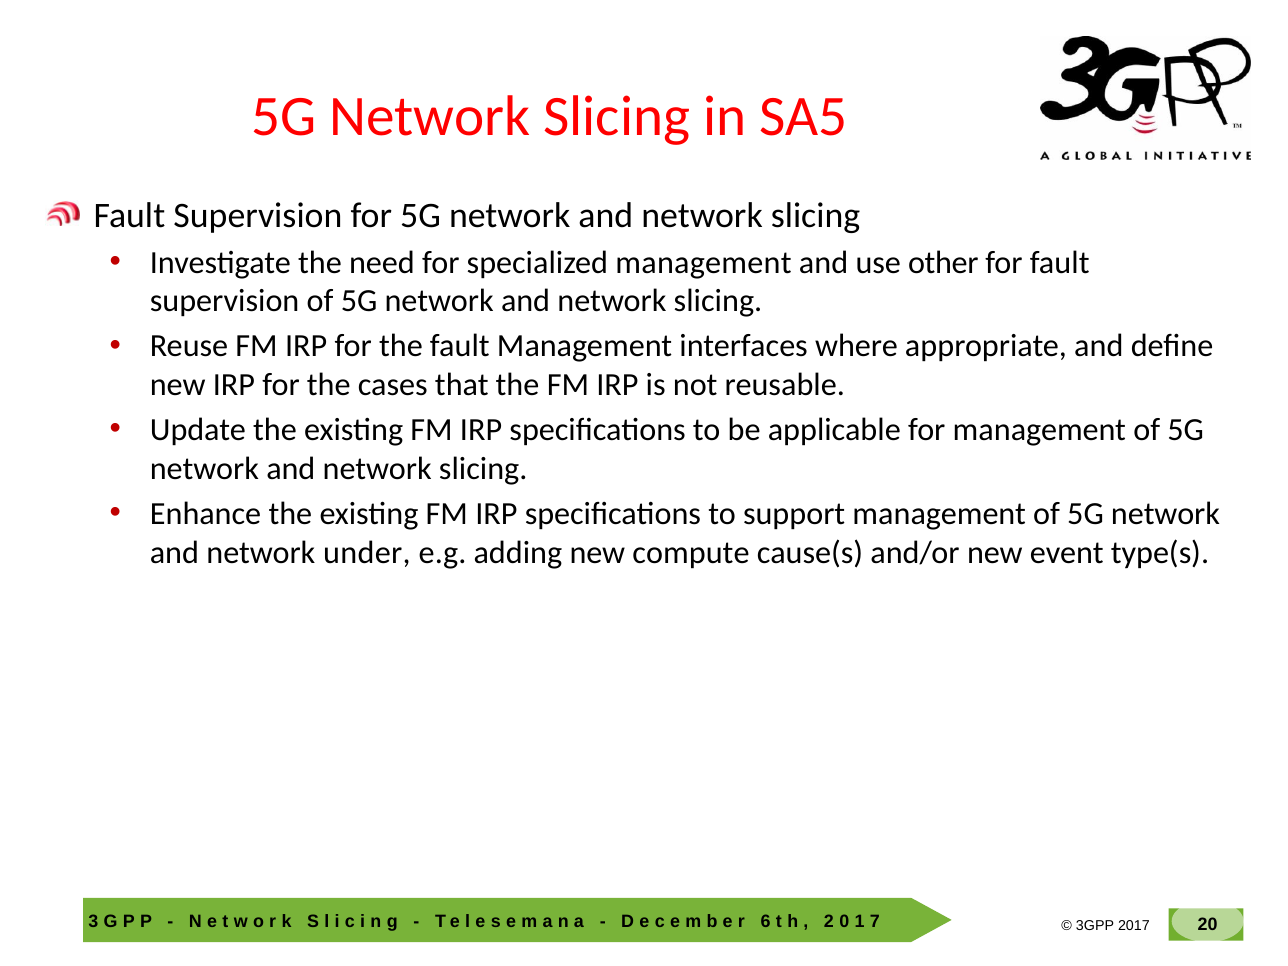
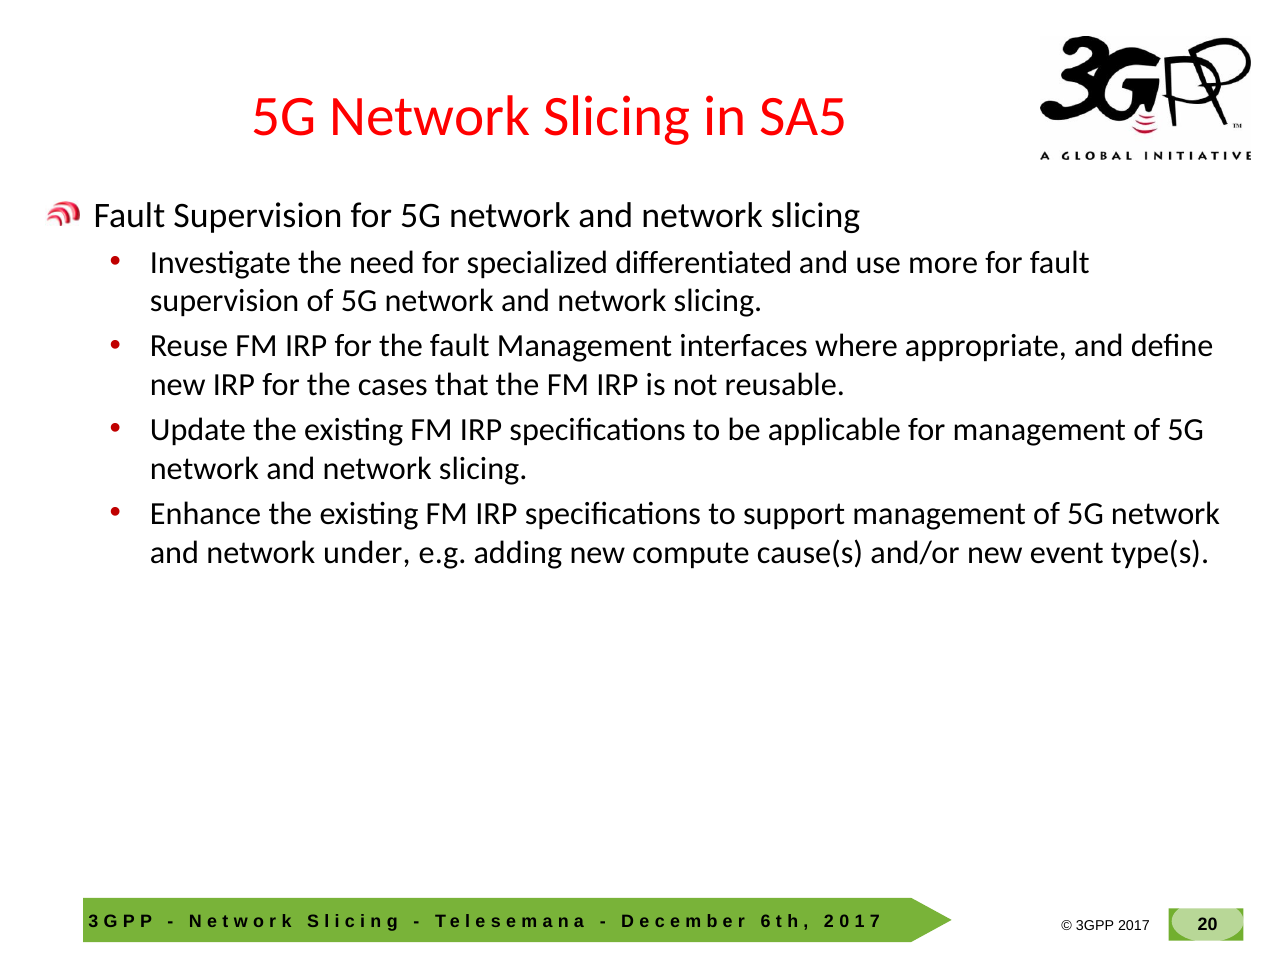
specialized management: management -> differentiated (704, 263)
other: other -> more (943, 263)
